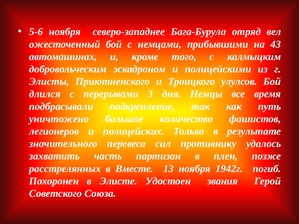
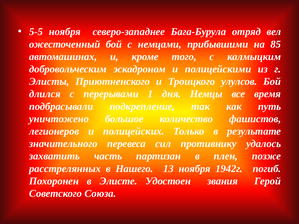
5-6: 5-6 -> 5-5 (36, 32)
43: 43 -> 85 (276, 44)
3: 3 -> 1 (150, 94)
Вместе: Вместе -> Нашего (134, 169)
